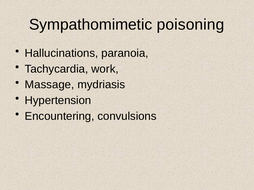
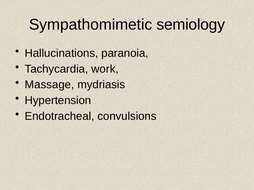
poisoning: poisoning -> semiology (191, 25)
Encountering: Encountering -> Endotracheal (60, 117)
